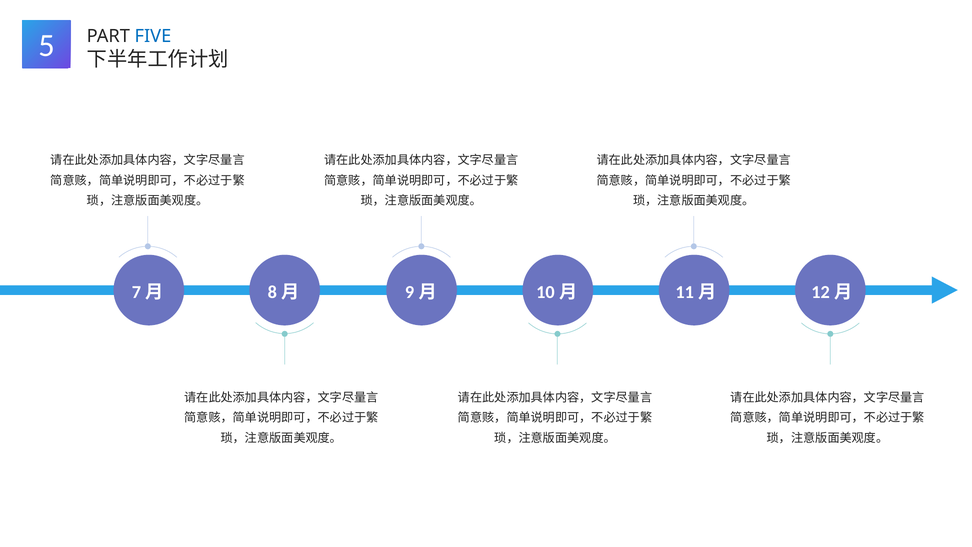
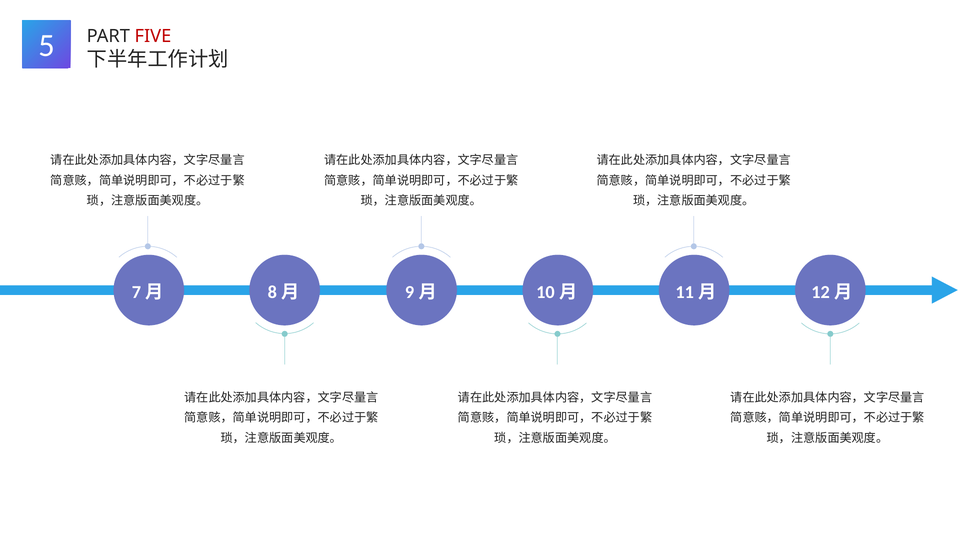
FIVE colour: blue -> red (153, 36)
